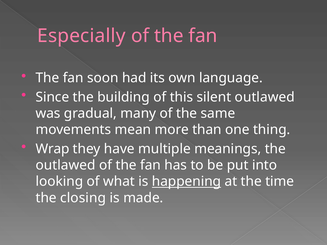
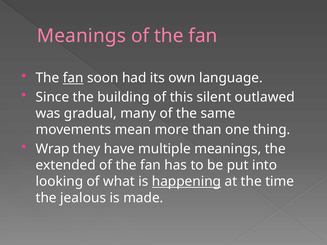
Especially: Especially -> Meanings (81, 36)
fan underline: none -> present (73, 78)
outlawed: outlawed -> extended (66, 165)
closing: closing -> jealous (83, 198)
